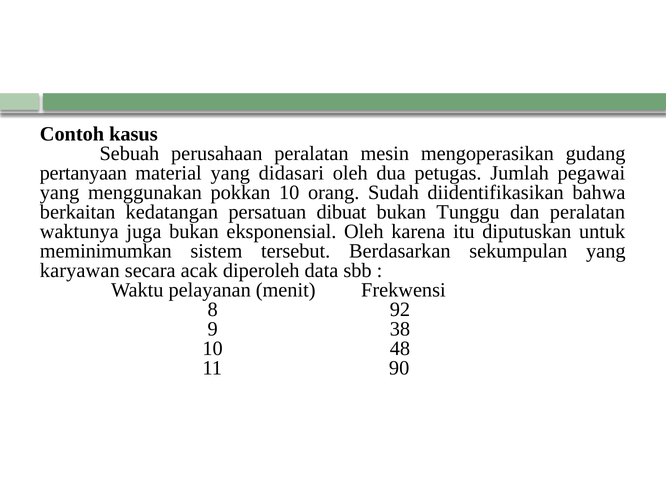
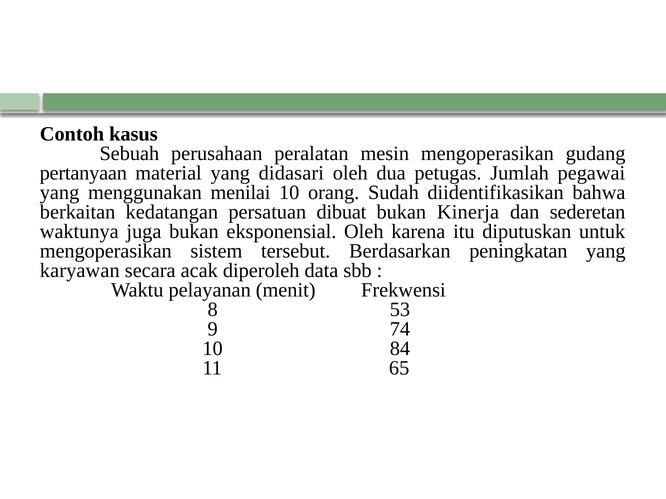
pokkan: pokkan -> menilai (241, 193)
Tunggu: Tunggu -> Kinerja (468, 212)
dan peralatan: peralatan -> sederetan (588, 212)
meminimumkan: meminimumkan -> mengoperasikan (106, 251)
sekumpulan: sekumpulan -> peningkatan (518, 251)
92: 92 -> 53 (400, 310)
38: 38 -> 74 (400, 329)
48: 48 -> 84 (400, 349)
90: 90 -> 65 (399, 368)
